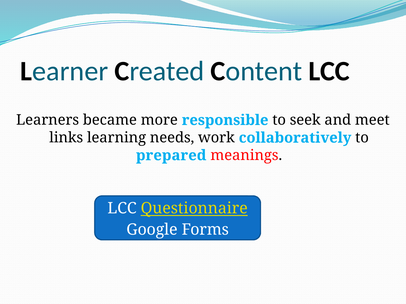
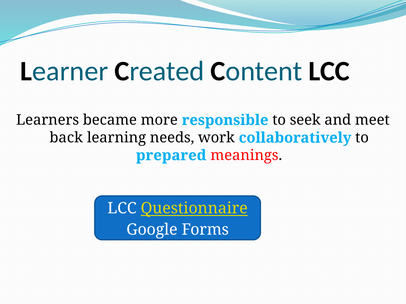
links: links -> back (66, 138)
